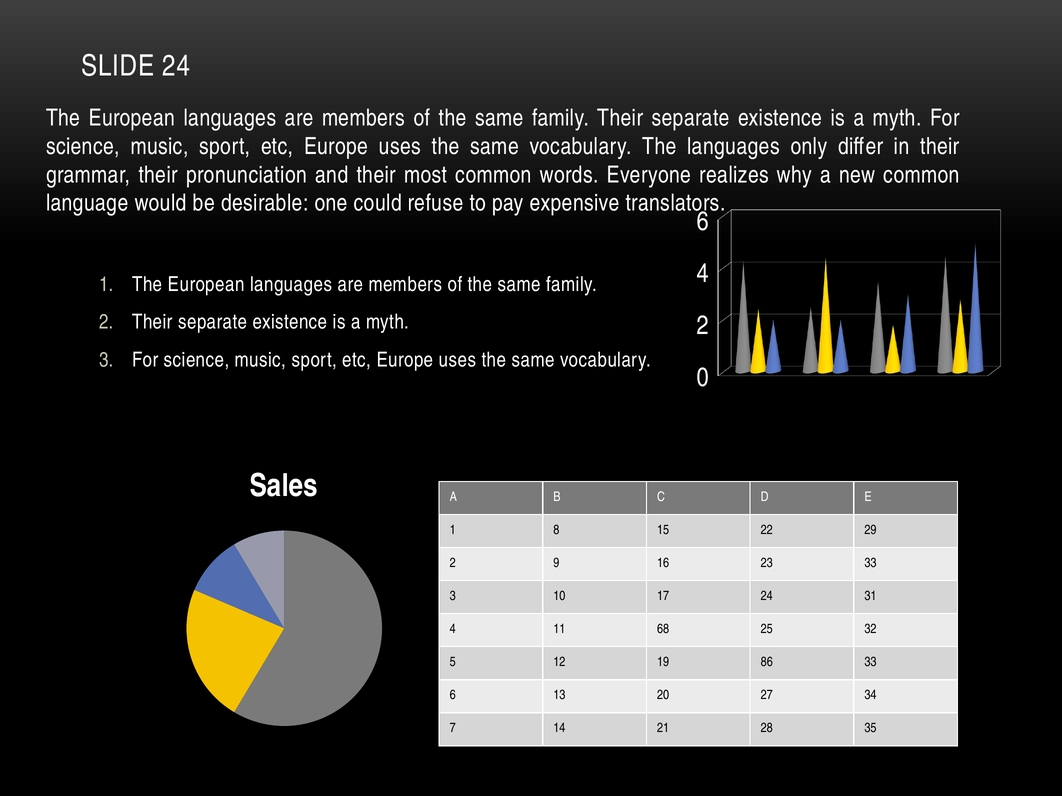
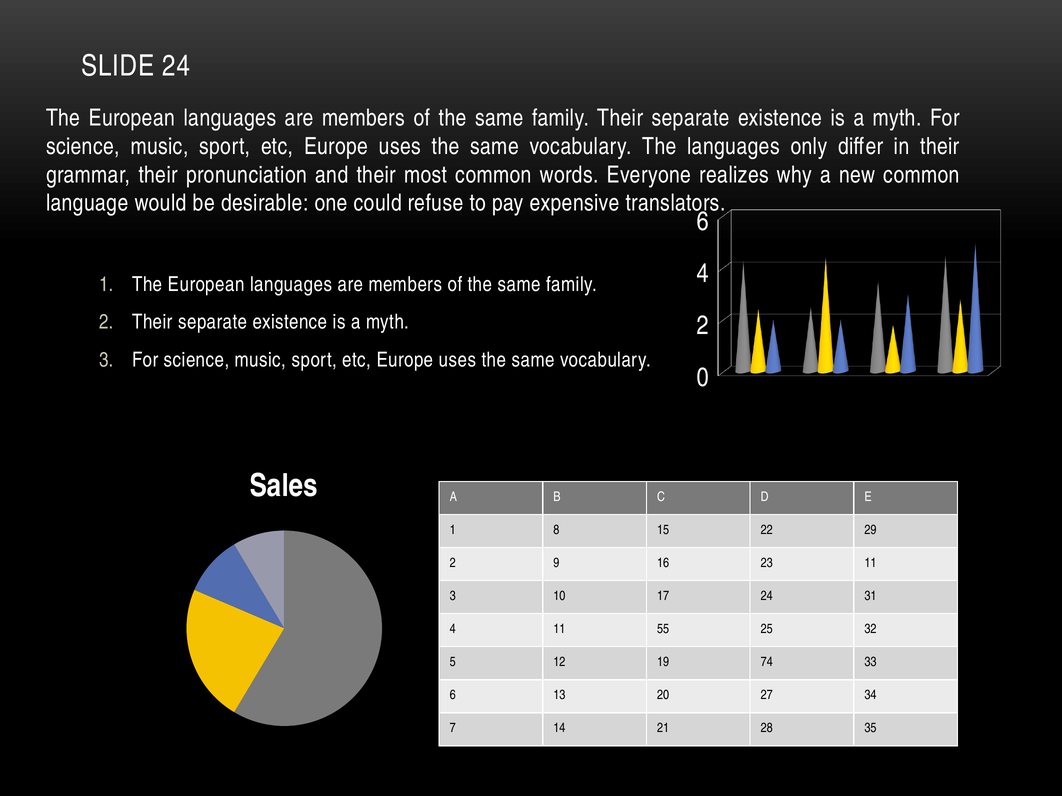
23 33: 33 -> 11 (870, 563)
68: 68 -> 55 (663, 629)
86: 86 -> 74 (767, 662)
